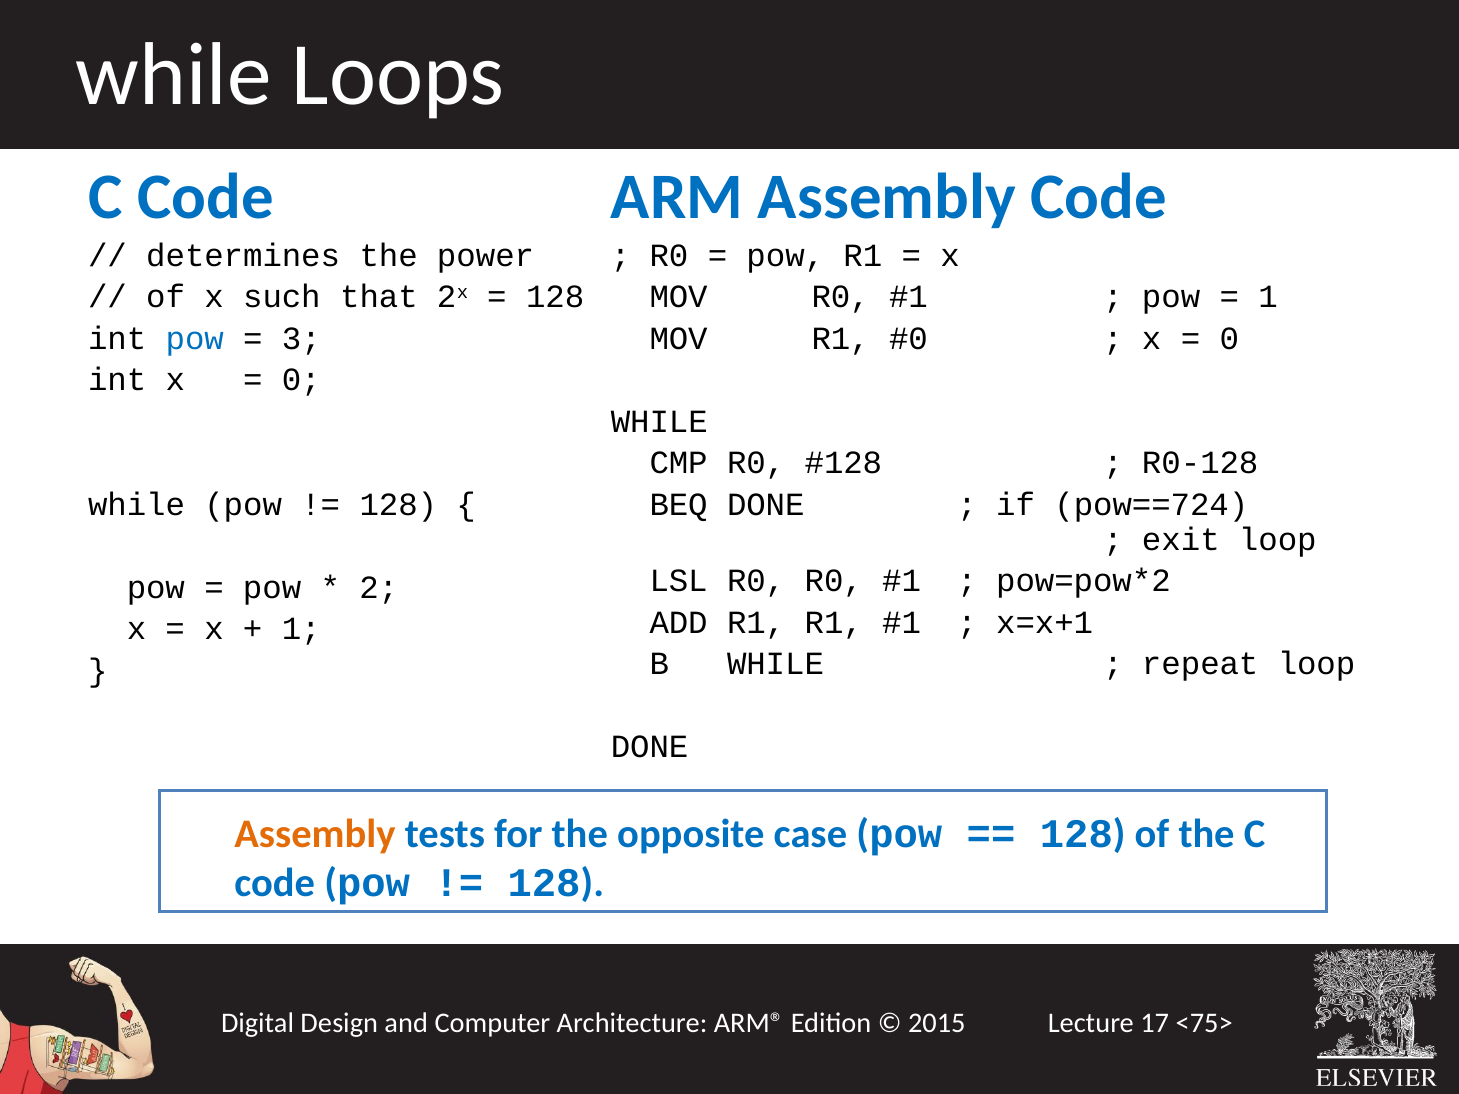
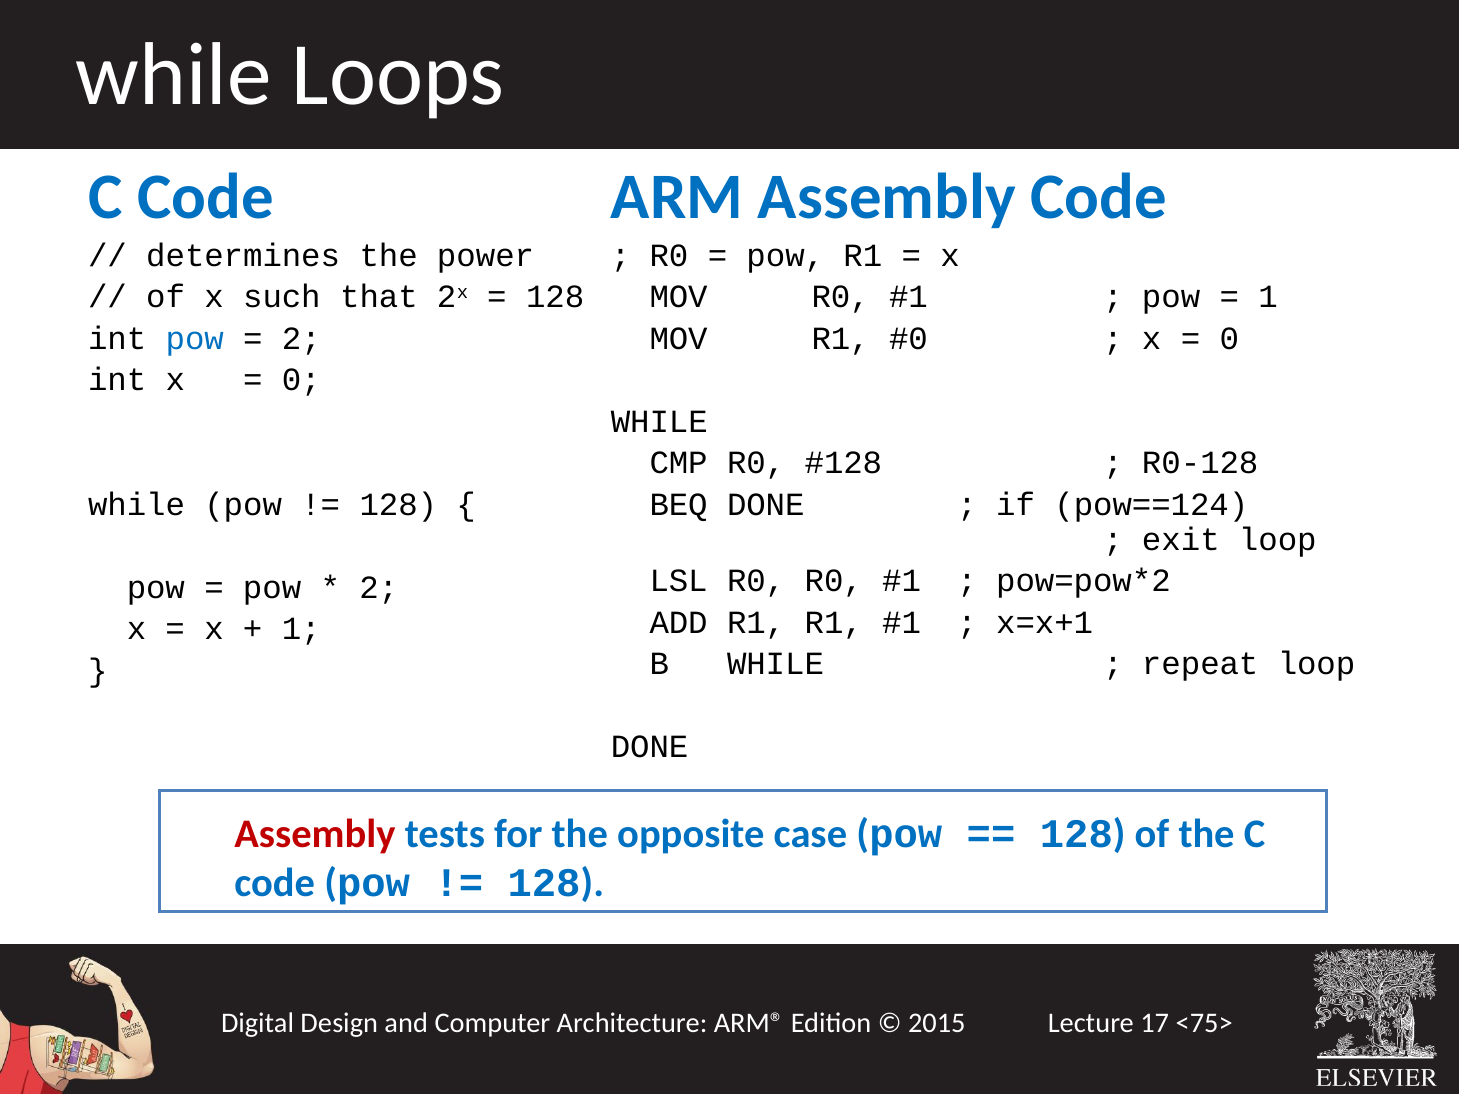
3: 3 -> 2 (301, 339)
pow==724: pow==724 -> pow==124 (1151, 505)
Assembly colour: orange -> red (315, 834)
